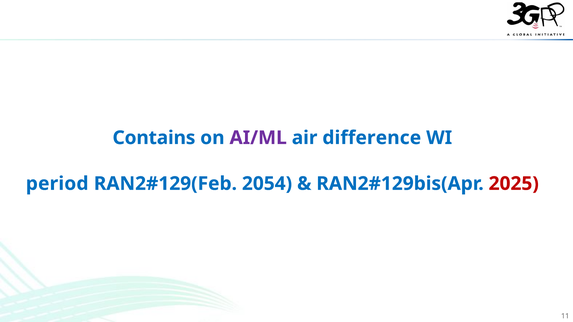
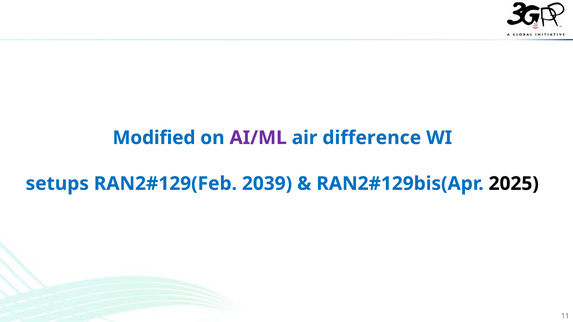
Contains: Contains -> Modified (154, 138)
period: period -> setups (57, 184)
2054: 2054 -> 2039 (267, 184)
2025 colour: red -> black (514, 184)
